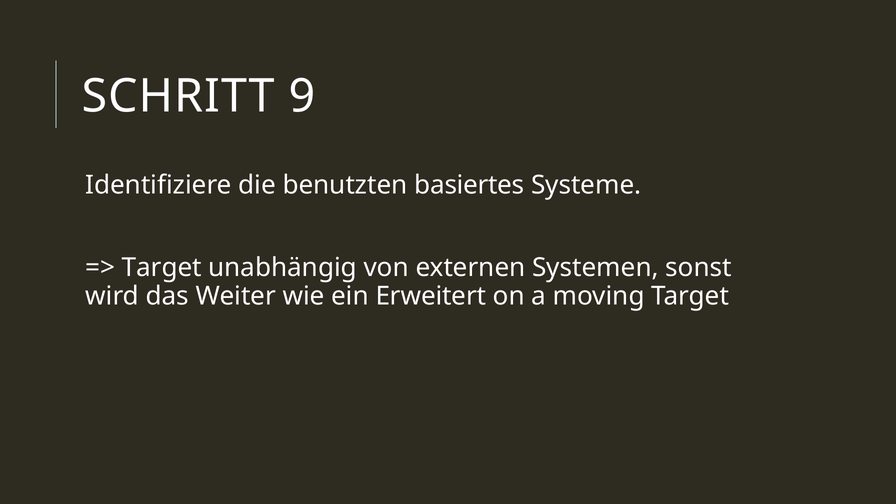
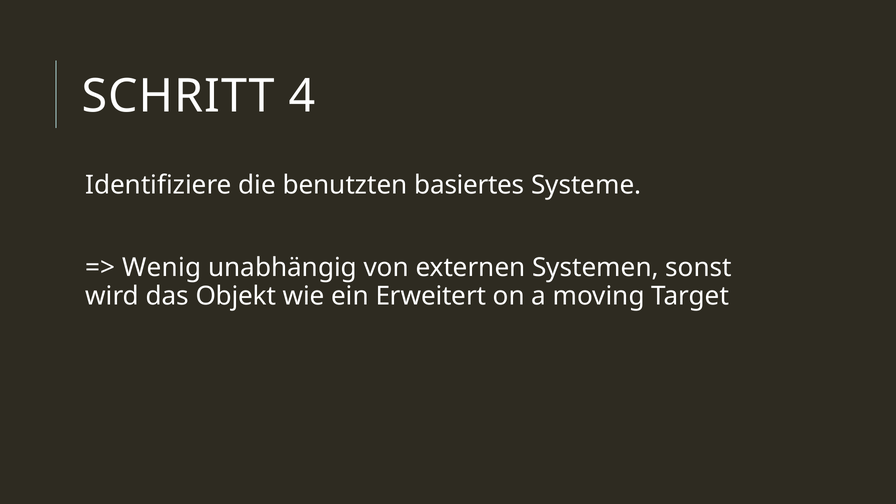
9: 9 -> 4 (302, 96)
Target: Target -> Wenig (162, 268)
Weiter: Weiter -> Objekt (236, 296)
